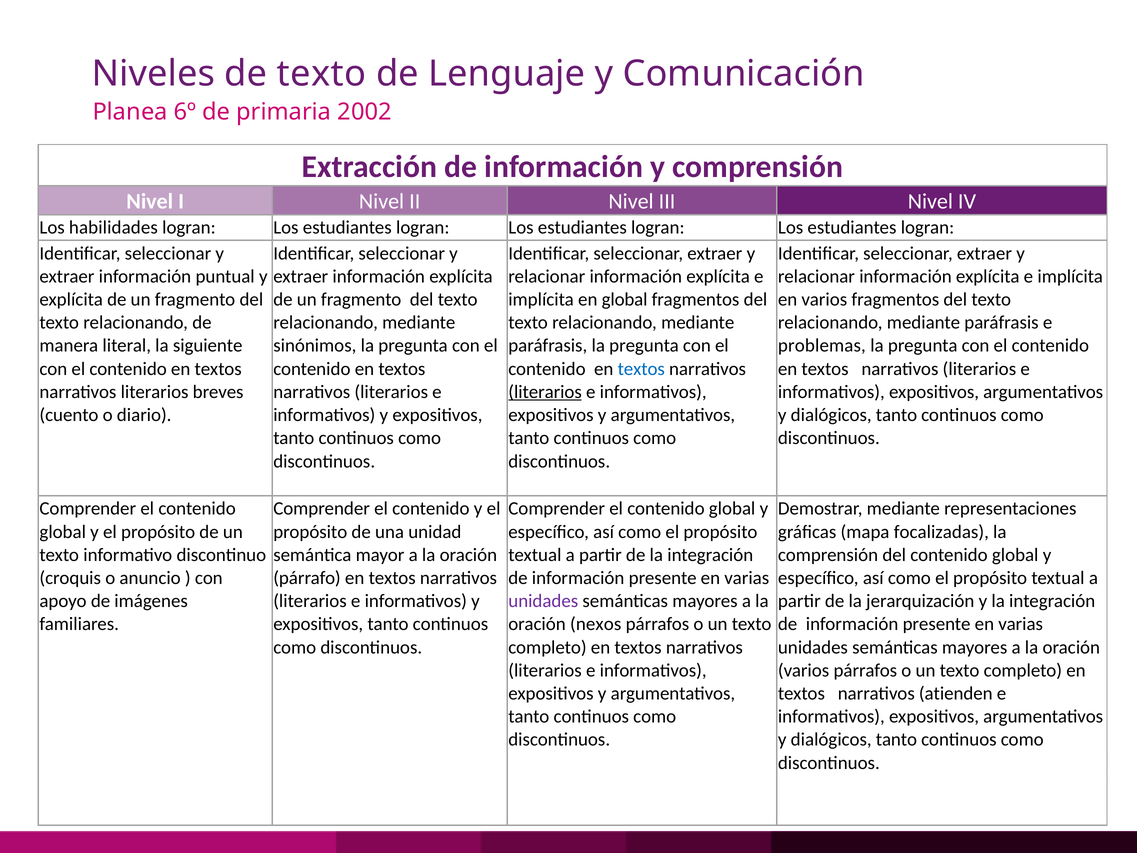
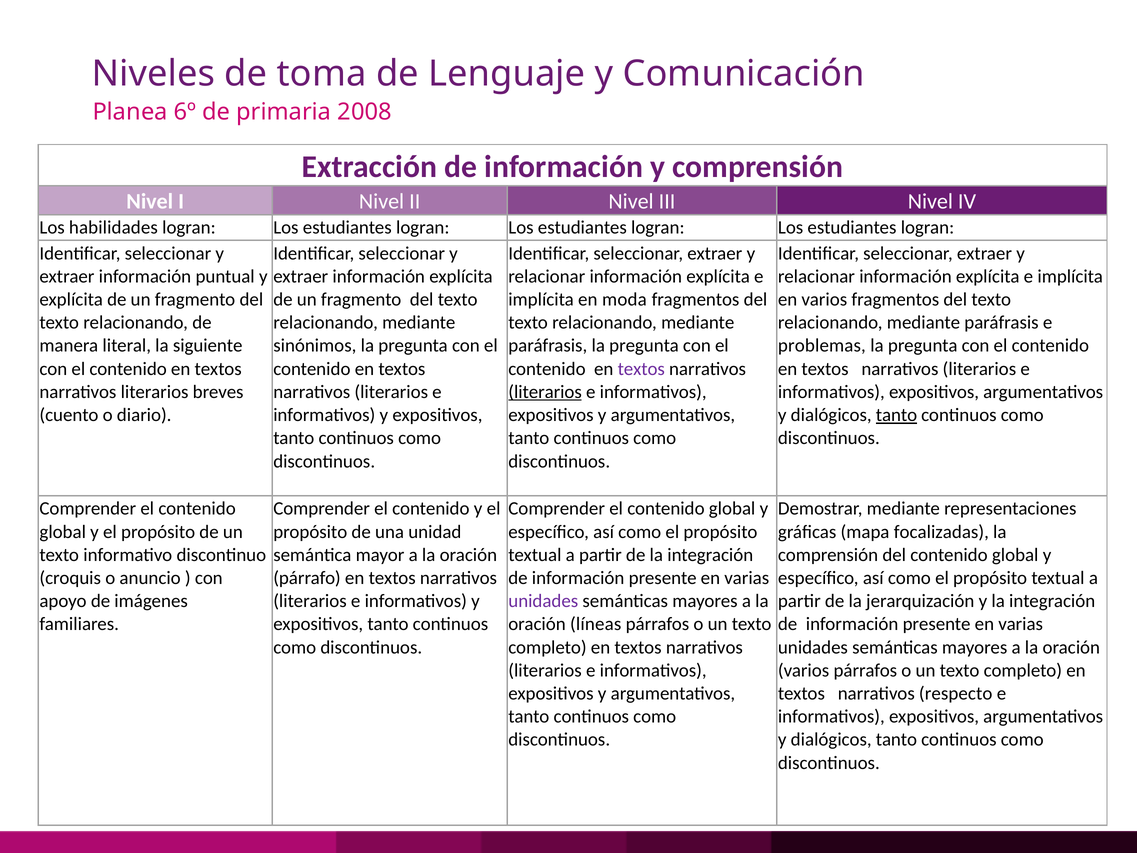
de texto: texto -> toma (322, 74)
2002: 2002 -> 2008 (365, 112)
en global: global -> moda (624, 299)
textos colour: blue -> purple (641, 369)
tanto underline: none -> present (896, 415)
nexos: nexos -> líneas (596, 624)
atienden: atienden -> respecto (956, 693)
